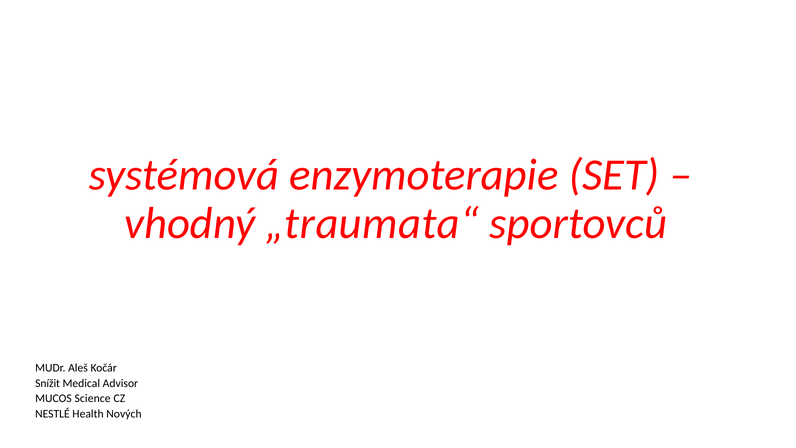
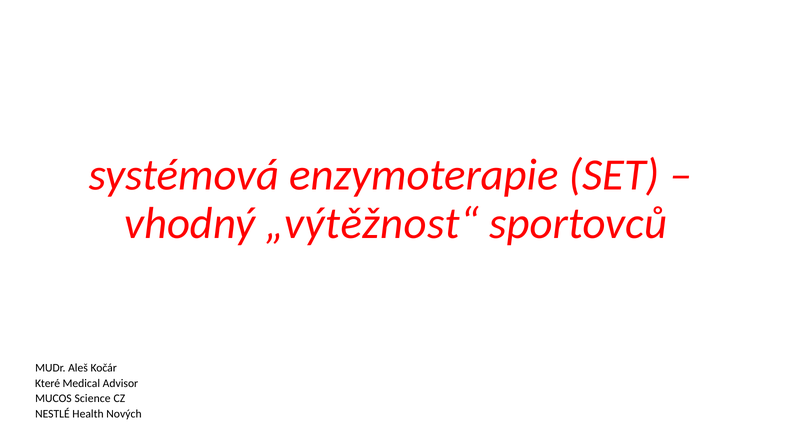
„traumata“: „traumata“ -> „výtěžnost“ (372, 223)
Snížit: Snížit -> Které (48, 383)
